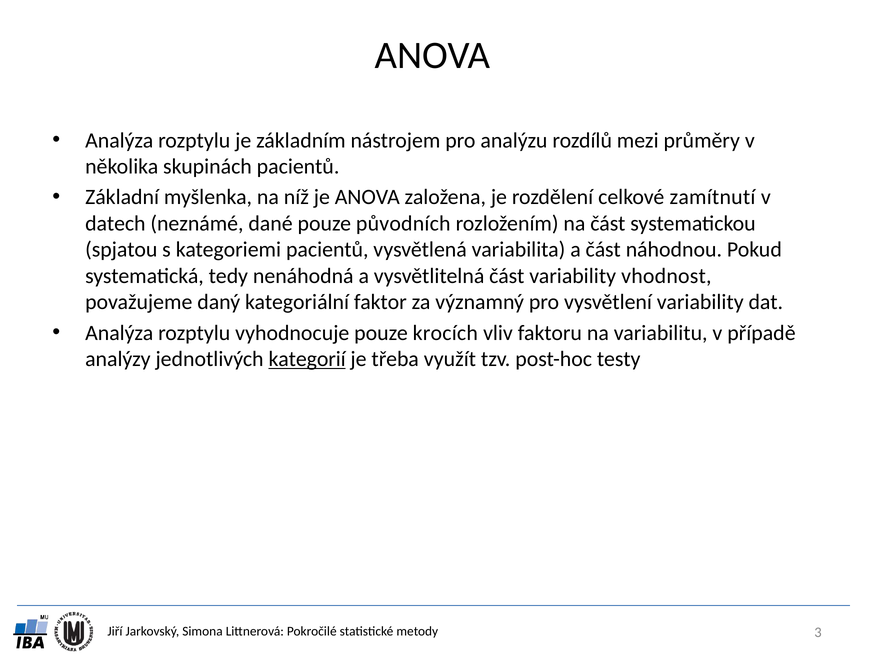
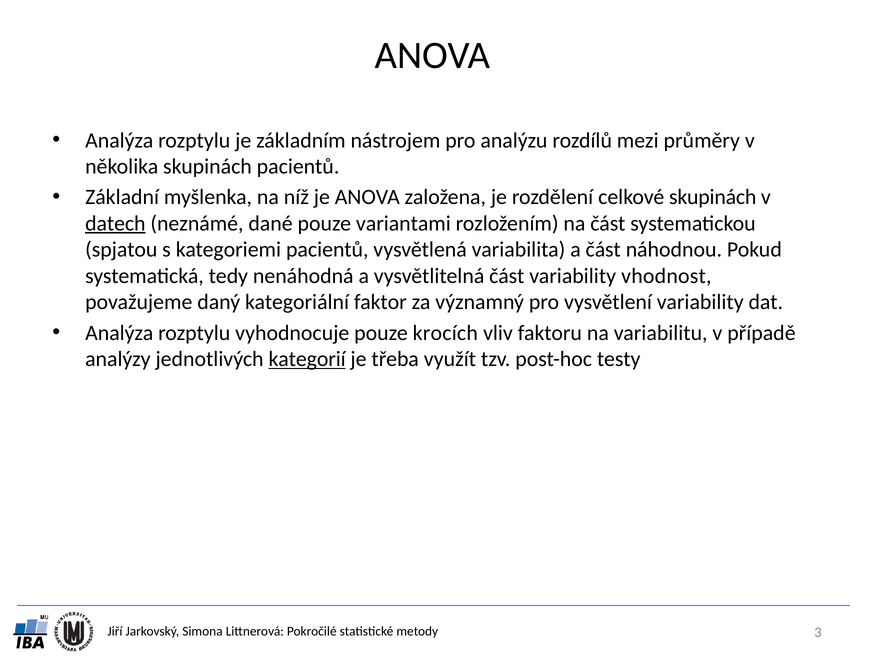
celkové zamítnutí: zamítnutí -> skupinách (713, 197)
datech underline: none -> present (115, 223)
původních: původních -> variantami (403, 223)
